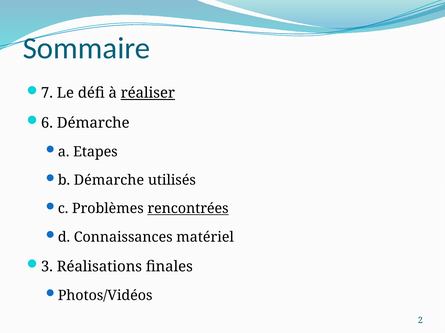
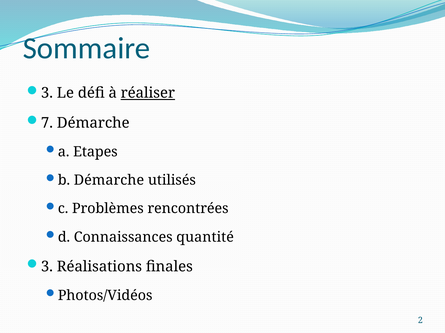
7: 7 -> 3 (47, 93)
6: 6 -> 7 (47, 123)
rencontrées underline: present -> none (188, 209)
matériel: matériel -> quantité (205, 238)
